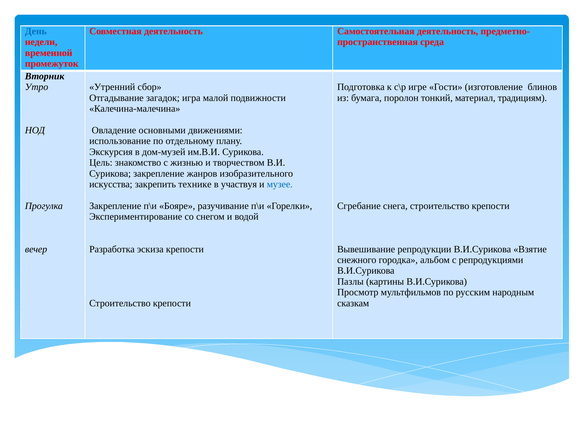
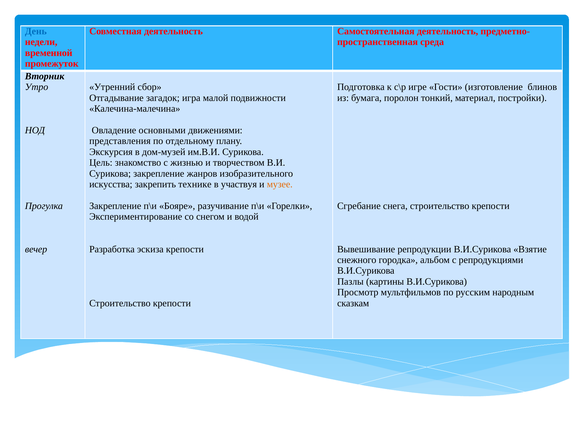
традициям: традициям -> постройки (522, 98)
использование: использование -> представления (120, 141)
музее colour: blue -> orange (280, 184)
